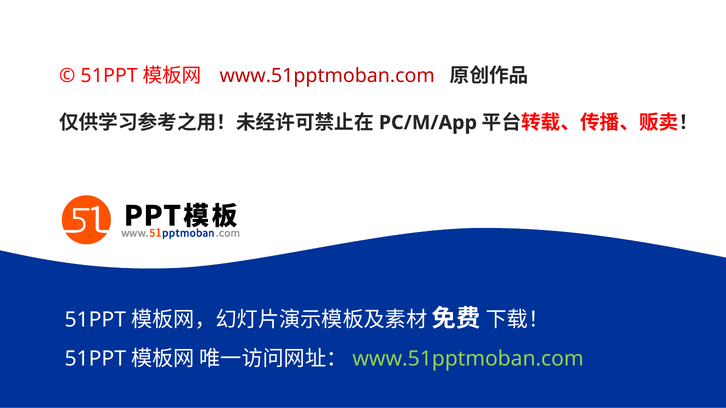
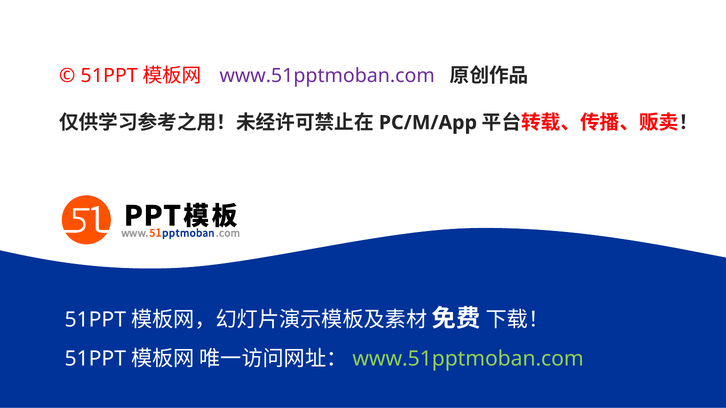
www.51pptmoban.com colour: red -> purple (327, 76)
